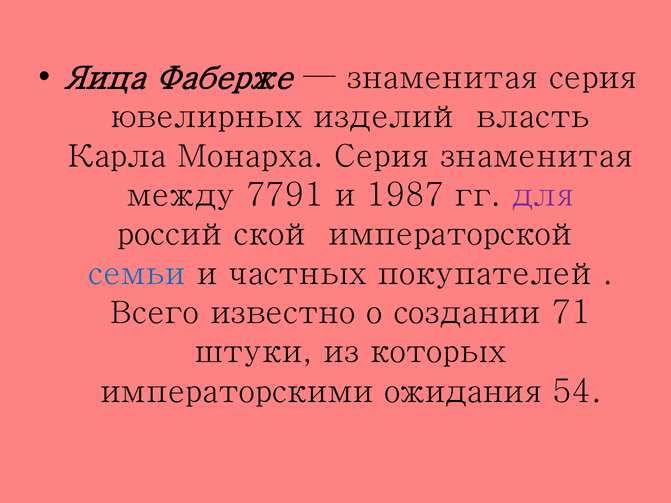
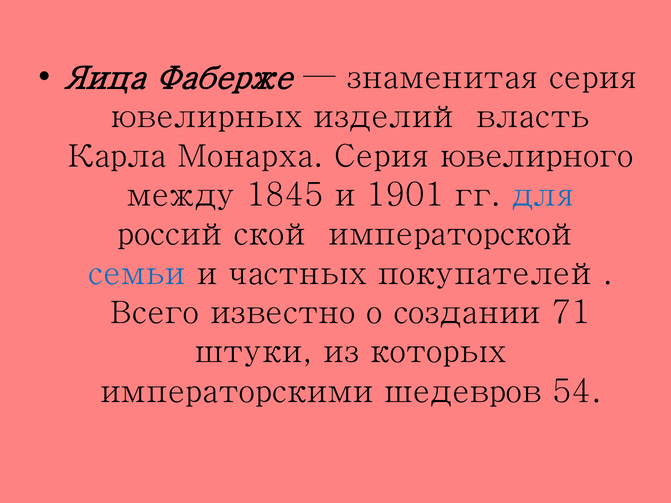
Серия знаменитая: знаменитая -> ювелирного (537, 156)
7791: 7791 -> 1845 (285, 195)
1987: 1987 -> 1901 (405, 195)
для colour: purple -> blue (543, 195)
ожидания: ожидания -> шедевров (463, 392)
